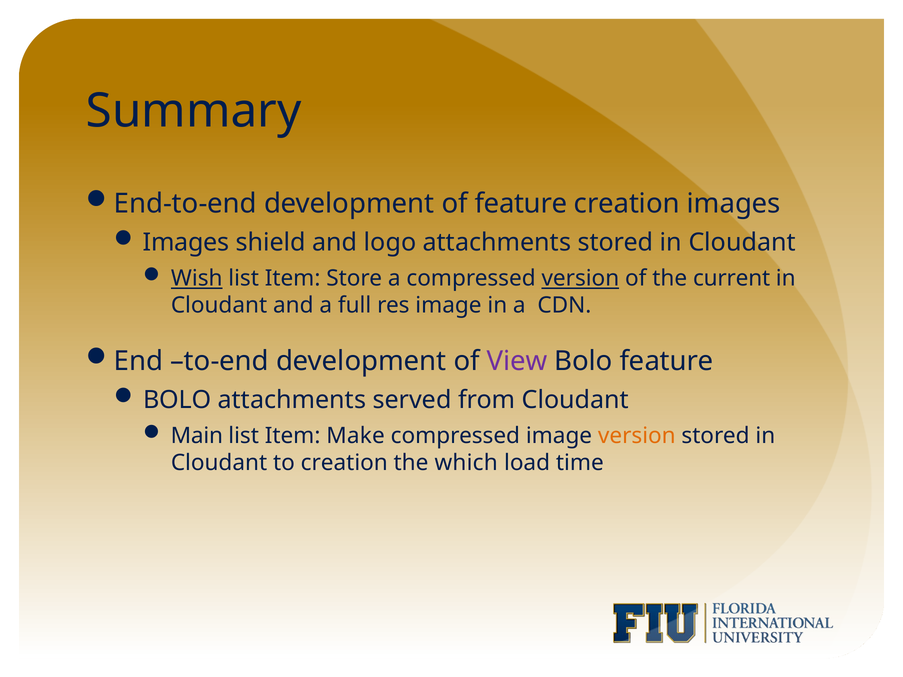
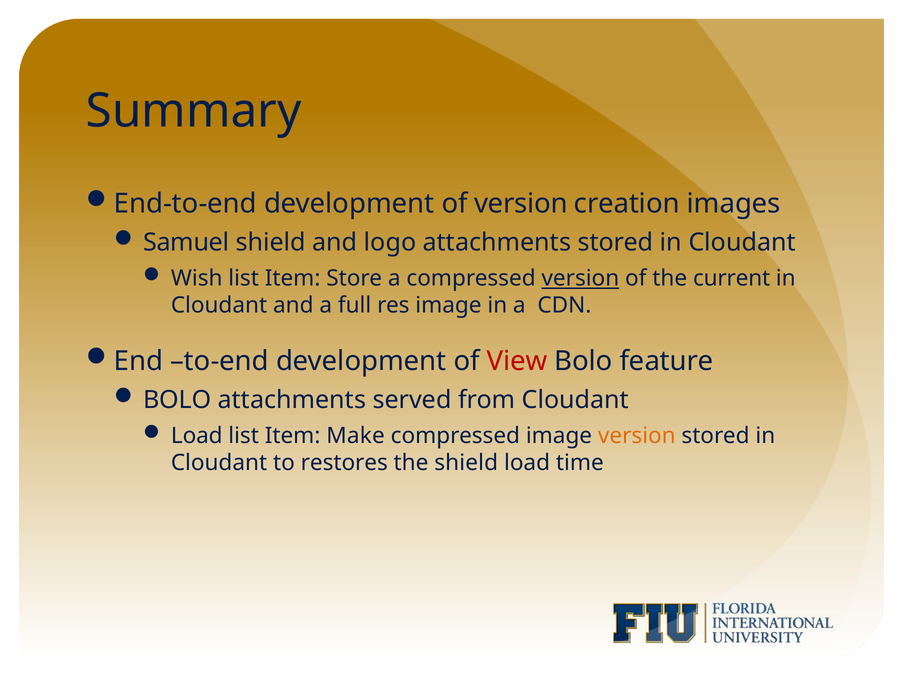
of feature: feature -> version (521, 204)
Images: Images -> Samuel (186, 243)
Wish underline: present -> none (197, 279)
View colour: purple -> red (517, 361)
Main: Main -> Load (197, 436)
to creation: creation -> restores (344, 463)
the which: which -> shield (466, 463)
